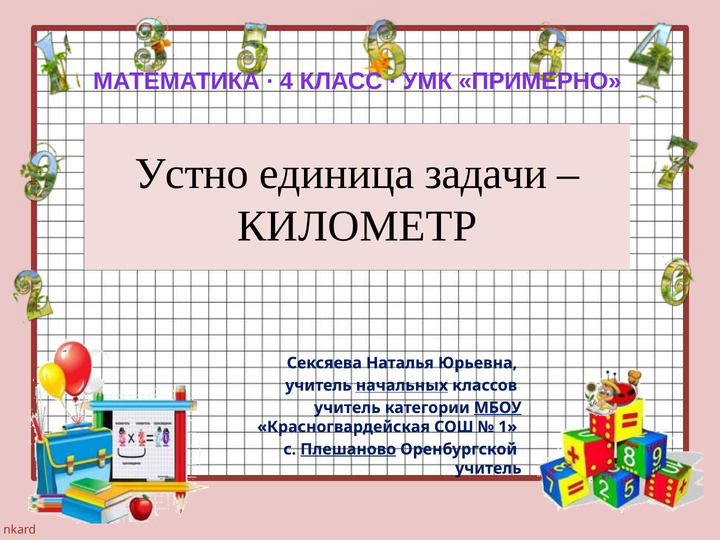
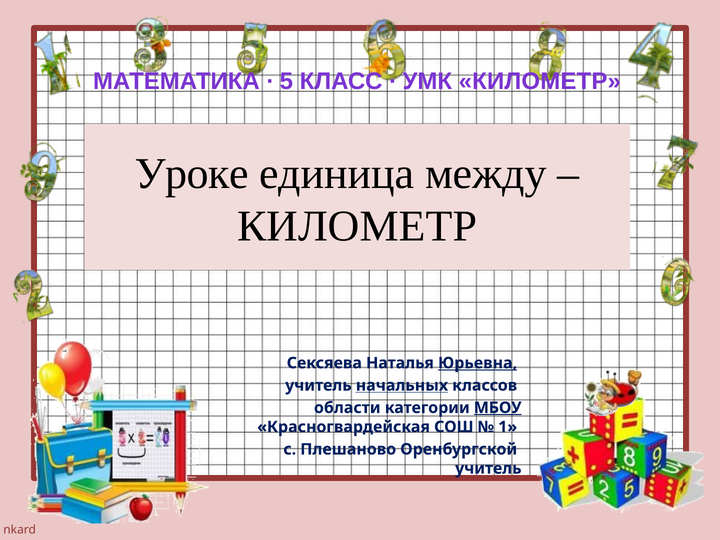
4: 4 -> 5 (286, 82)
УМК ПРИМЕРНО: ПРИМЕРНО -> КИЛОМЕТР (540, 82)
Устно: Устно -> Уроке (192, 174)
задачи: задачи -> между (486, 174)
Юрьевна underline: none -> present (478, 363)
учитель: учитель -> области (347, 408)
Плешаново underline: present -> none (348, 449)
